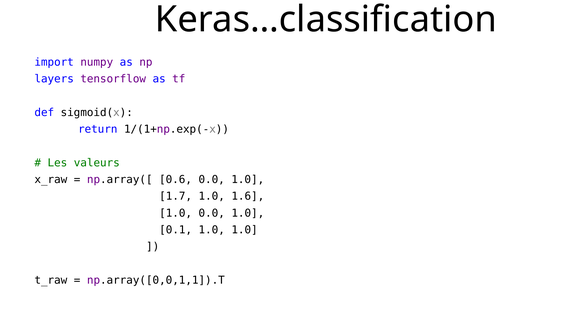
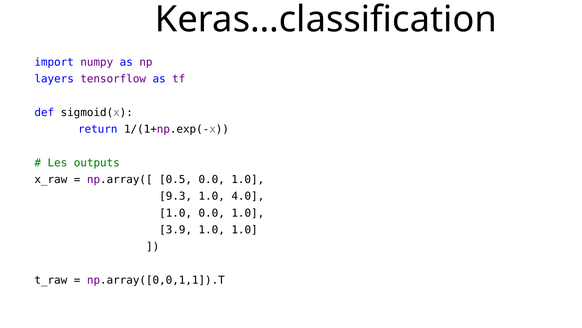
valeurs: valeurs -> outputs (97, 163)
0.6: 0.6 -> 0.5 (176, 179)
1.7: 1.7 -> 9.3 (176, 196)
1.6: 1.6 -> 4.0 (248, 196)
0.1: 0.1 -> 3.9 (176, 229)
